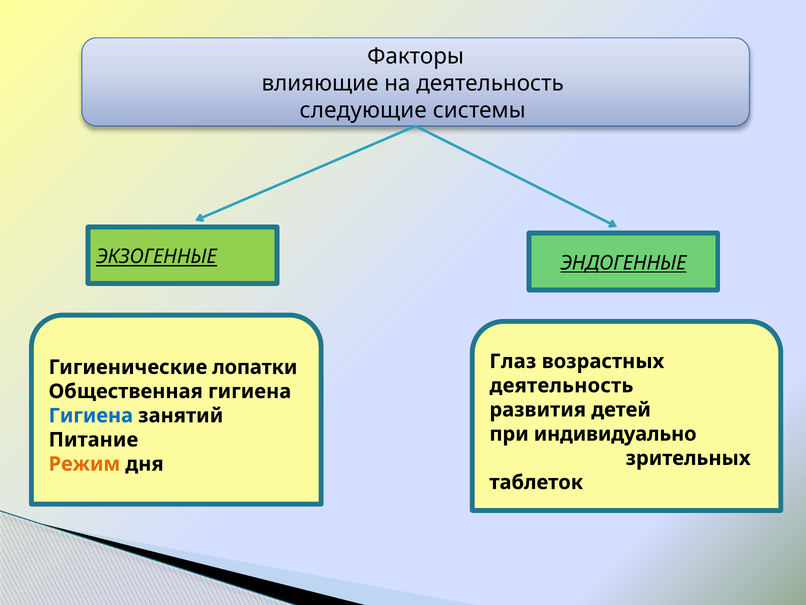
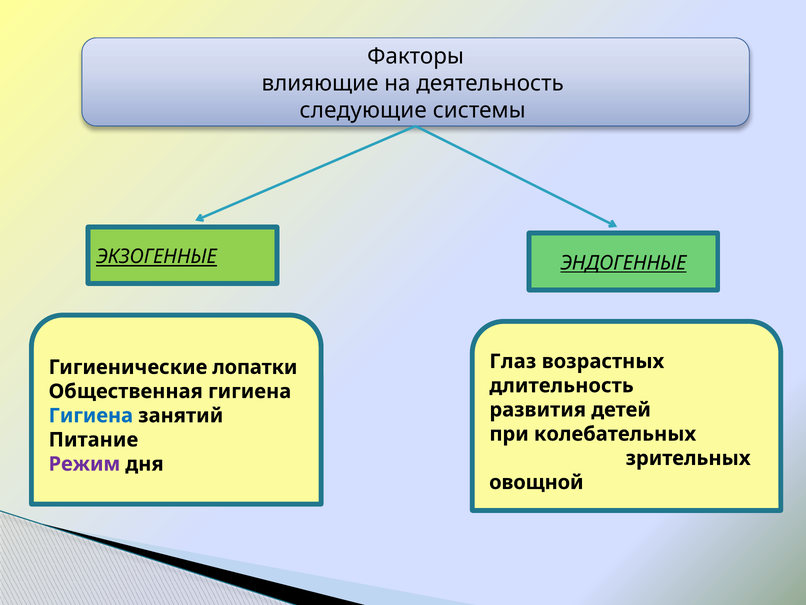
деятельность: деятельность -> длительность (562, 385)
индивидуально: индивидуально -> колебательных (615, 434)
Режим colour: orange -> purple (84, 464)
таблеток: таблеток -> овощной (536, 482)
